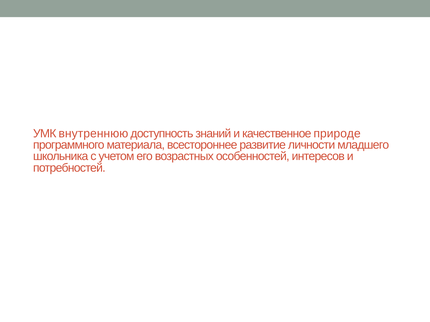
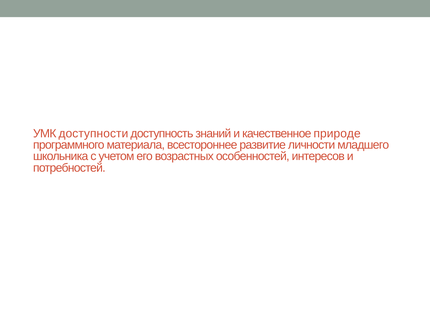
внутреннюю: внутреннюю -> доступности (93, 134)
